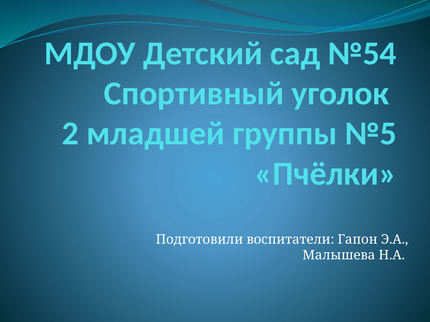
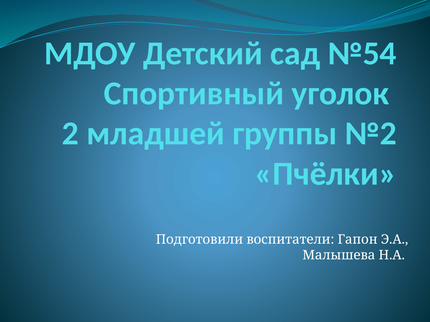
№5: №5 -> №2 (371, 134)
